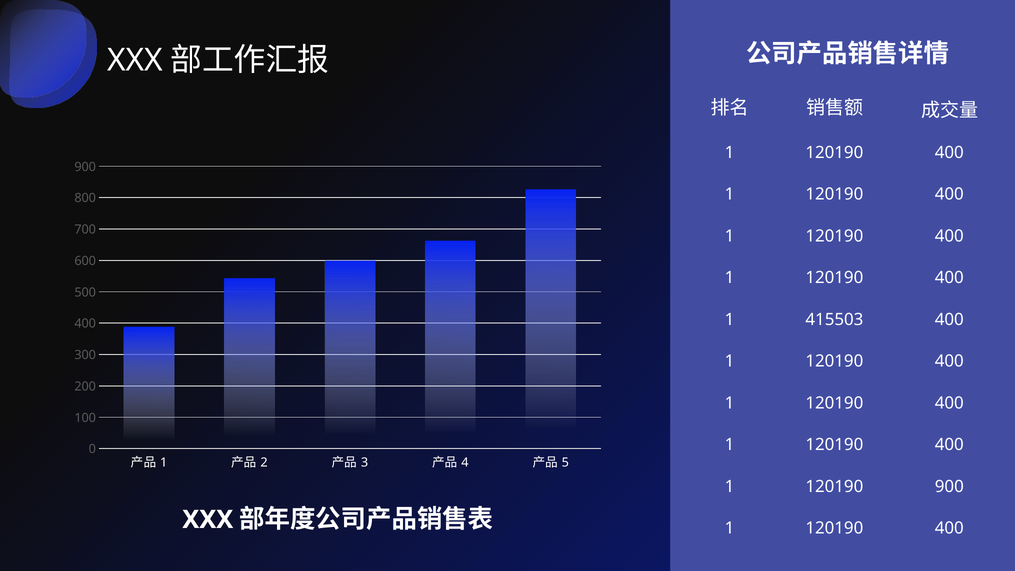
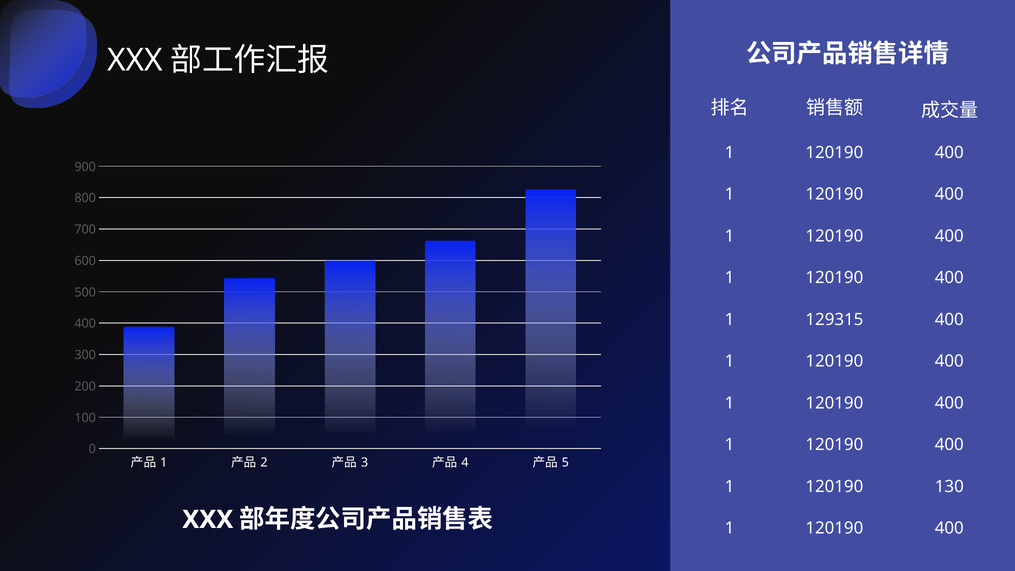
415503: 415503 -> 129315 (834, 320)
120190 900: 900 -> 130 (949, 486)
